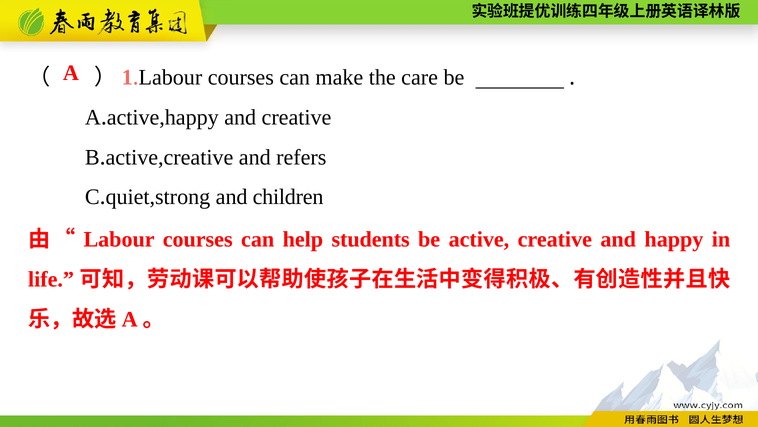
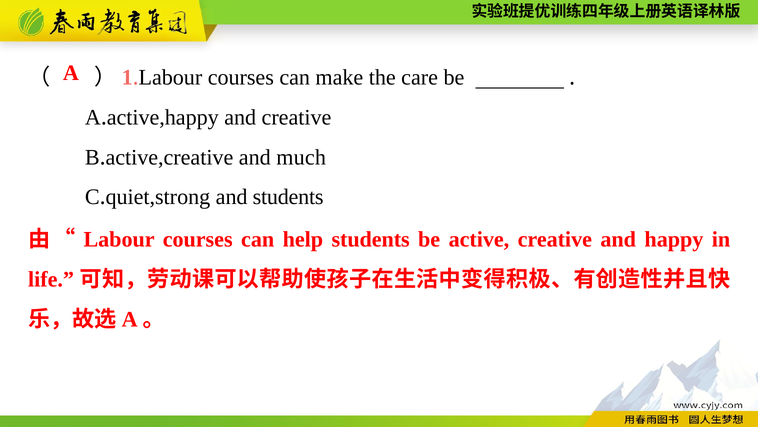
refers: refers -> much (301, 157)
and children: children -> students (288, 197)
